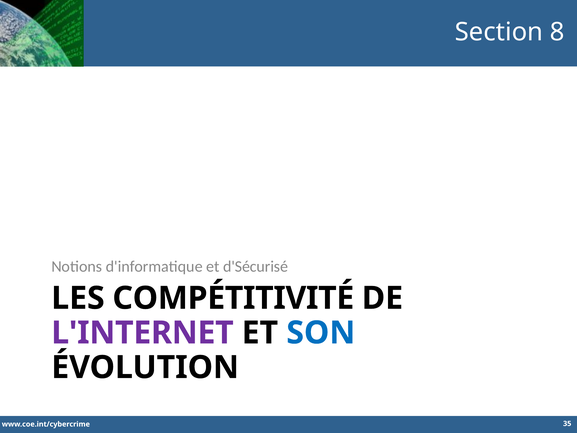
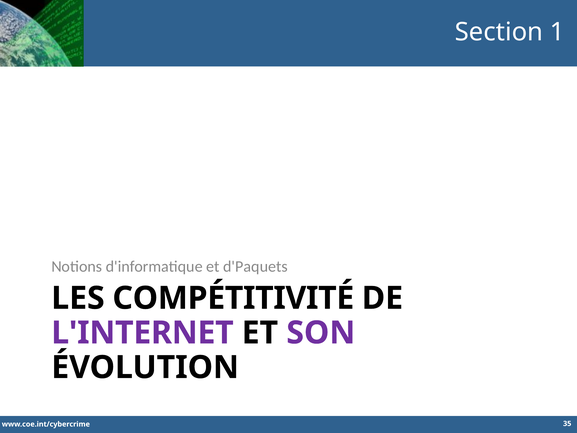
8: 8 -> 1 (557, 32)
d'Sécurisé: d'Sécurisé -> d'Paquets (256, 266)
SON colour: blue -> purple (321, 333)
